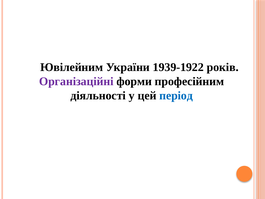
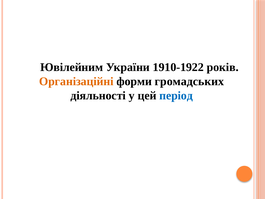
1939-1922: 1939-1922 -> 1910-1922 (178, 67)
Організаційні colour: purple -> orange (76, 81)
професійним: професійним -> громадських (189, 81)
